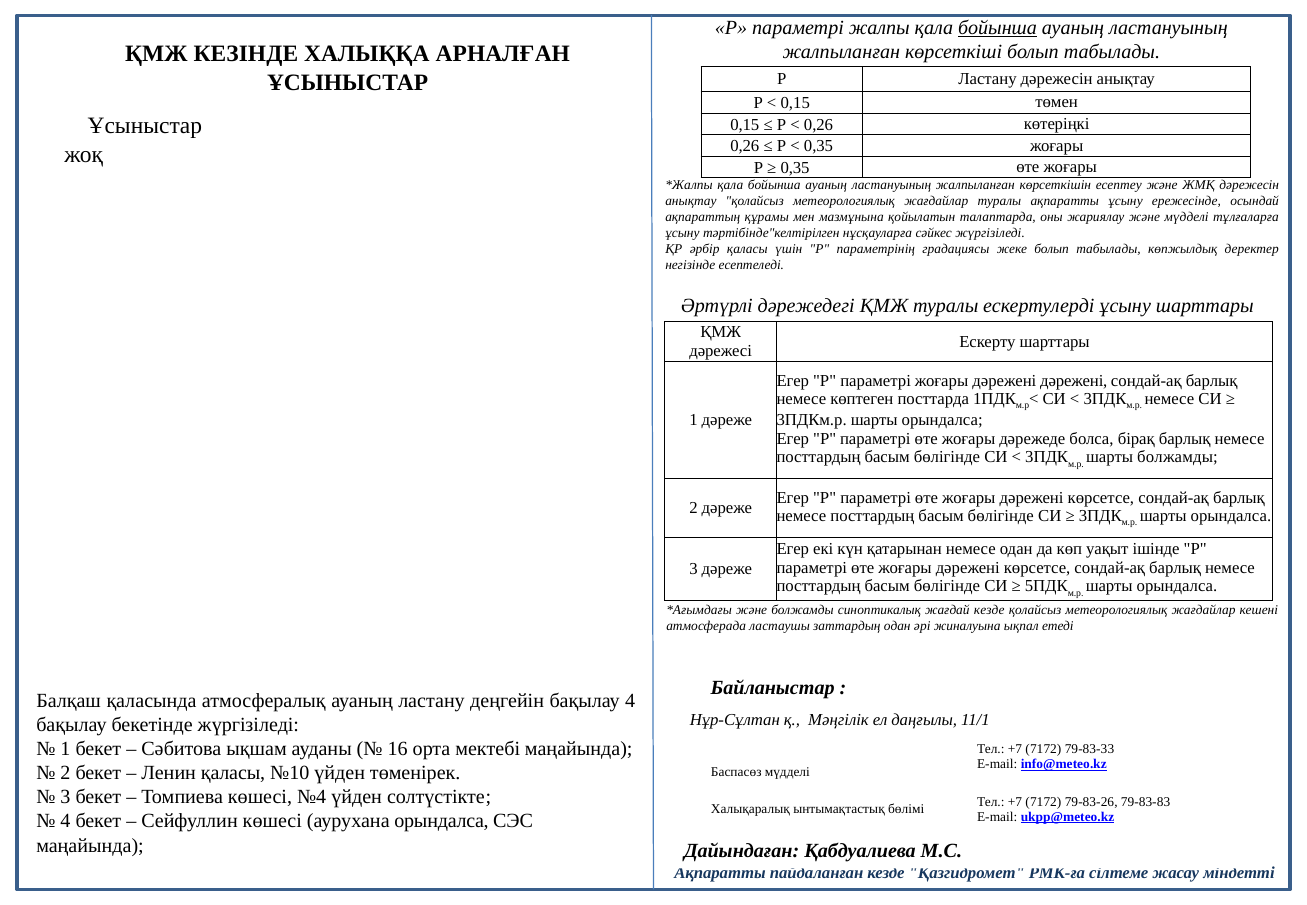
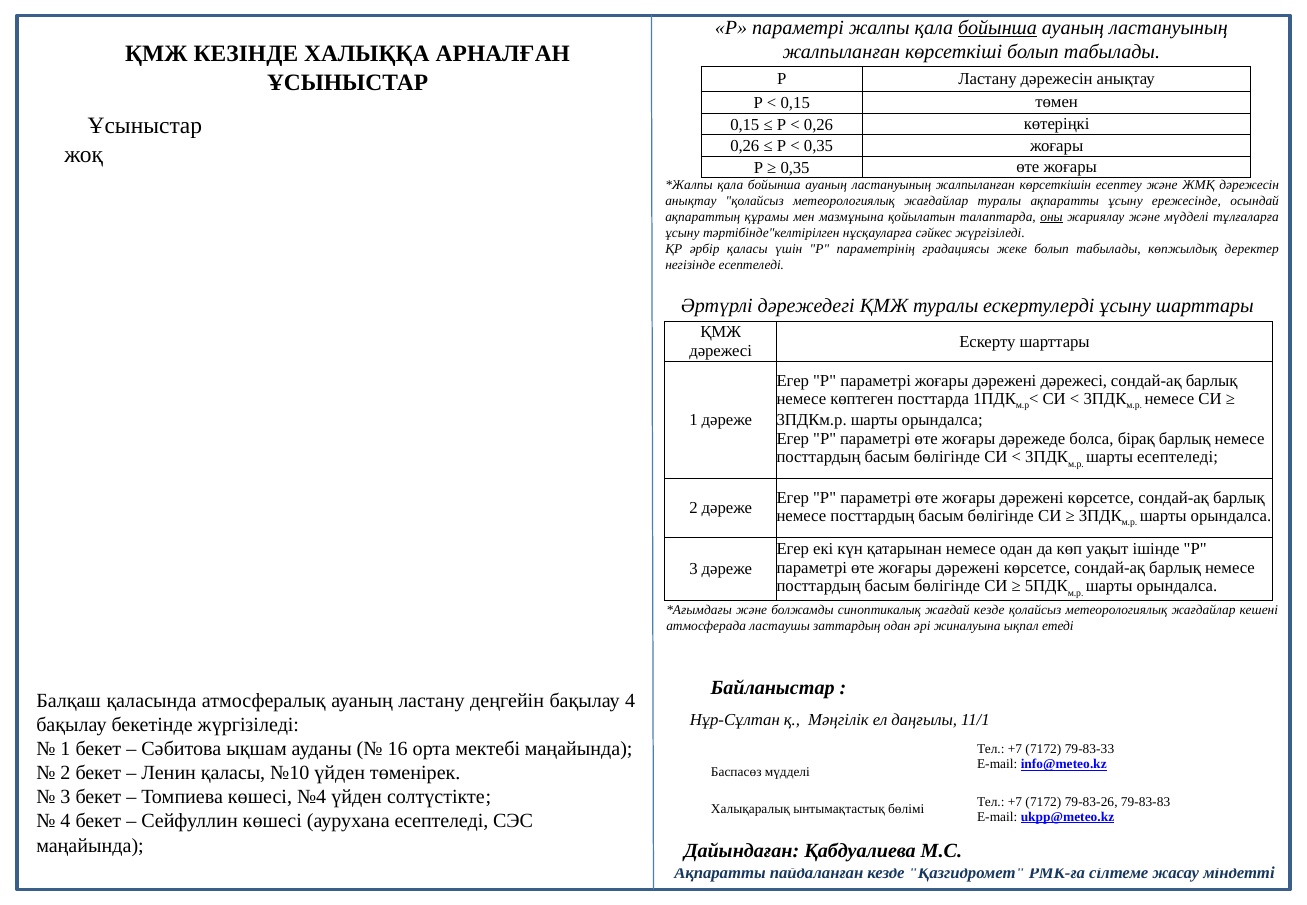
оны underline: none -> present (1052, 217)
дәрежені дәрежені: дәрежені -> дәрежесі (1074, 381)
шарты болжамды: болжамды -> есептеледі (1178, 457)
аурухана орындалса: орындалса -> есептеледі (441, 821)
